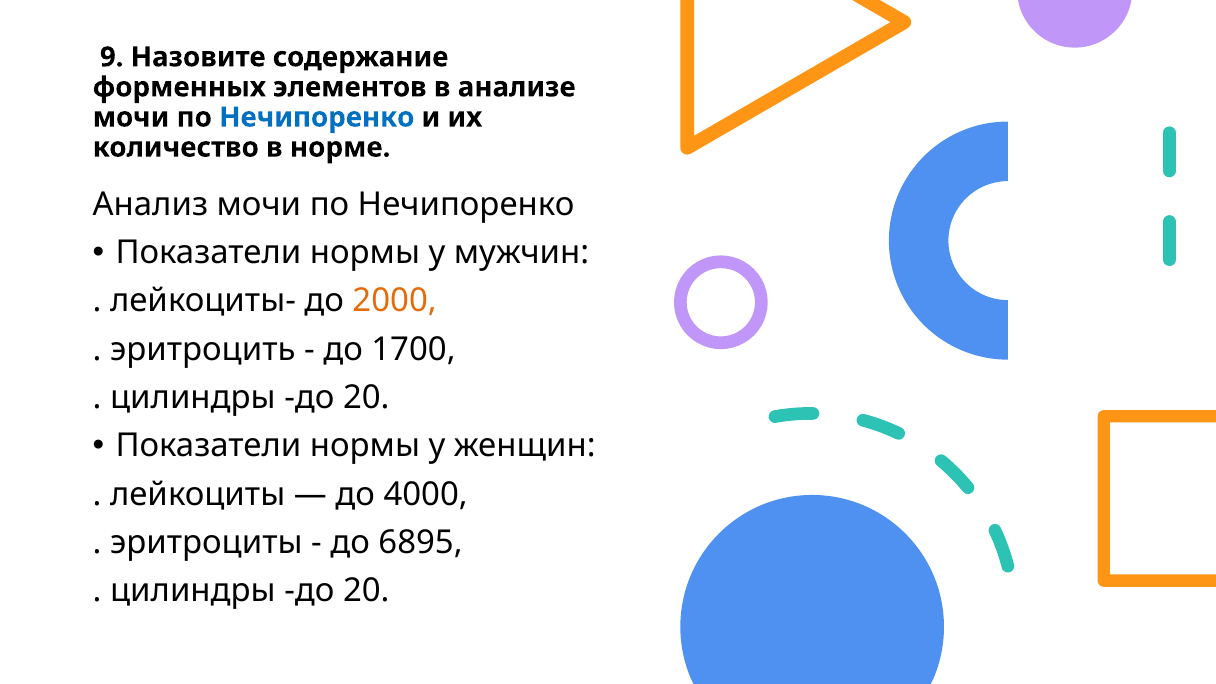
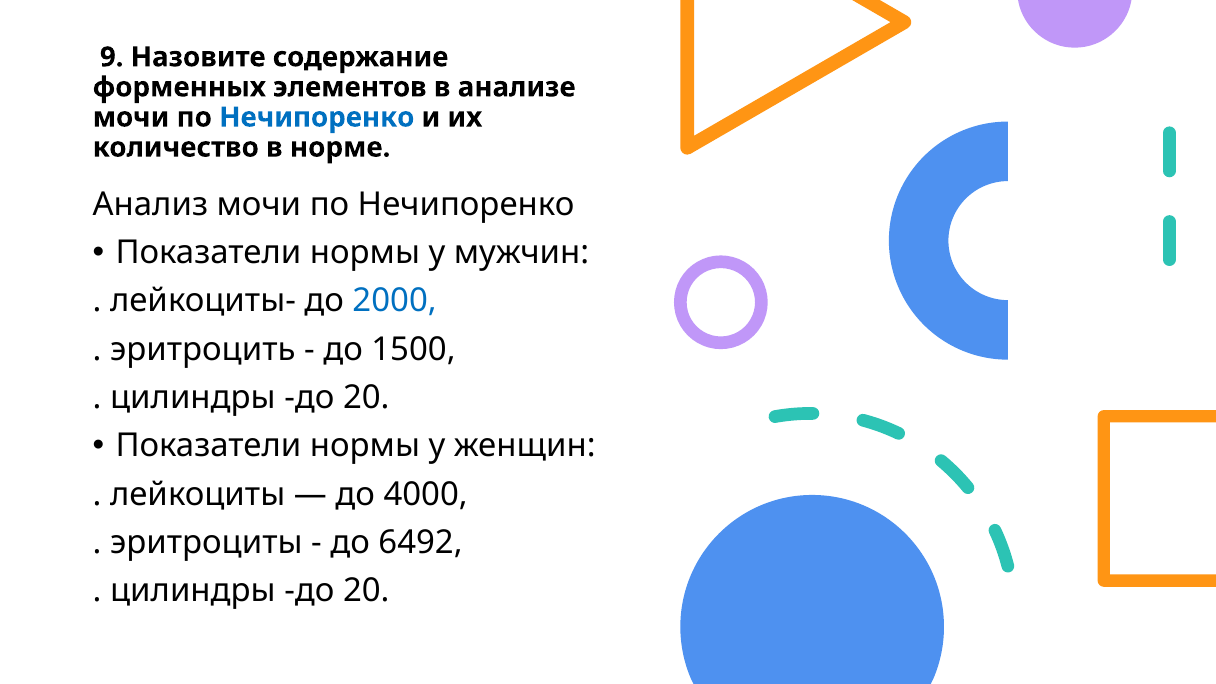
2000 colour: orange -> blue (395, 301)
1700: 1700 -> 1500 (413, 349)
6895: 6895 -> 6492 (421, 543)
